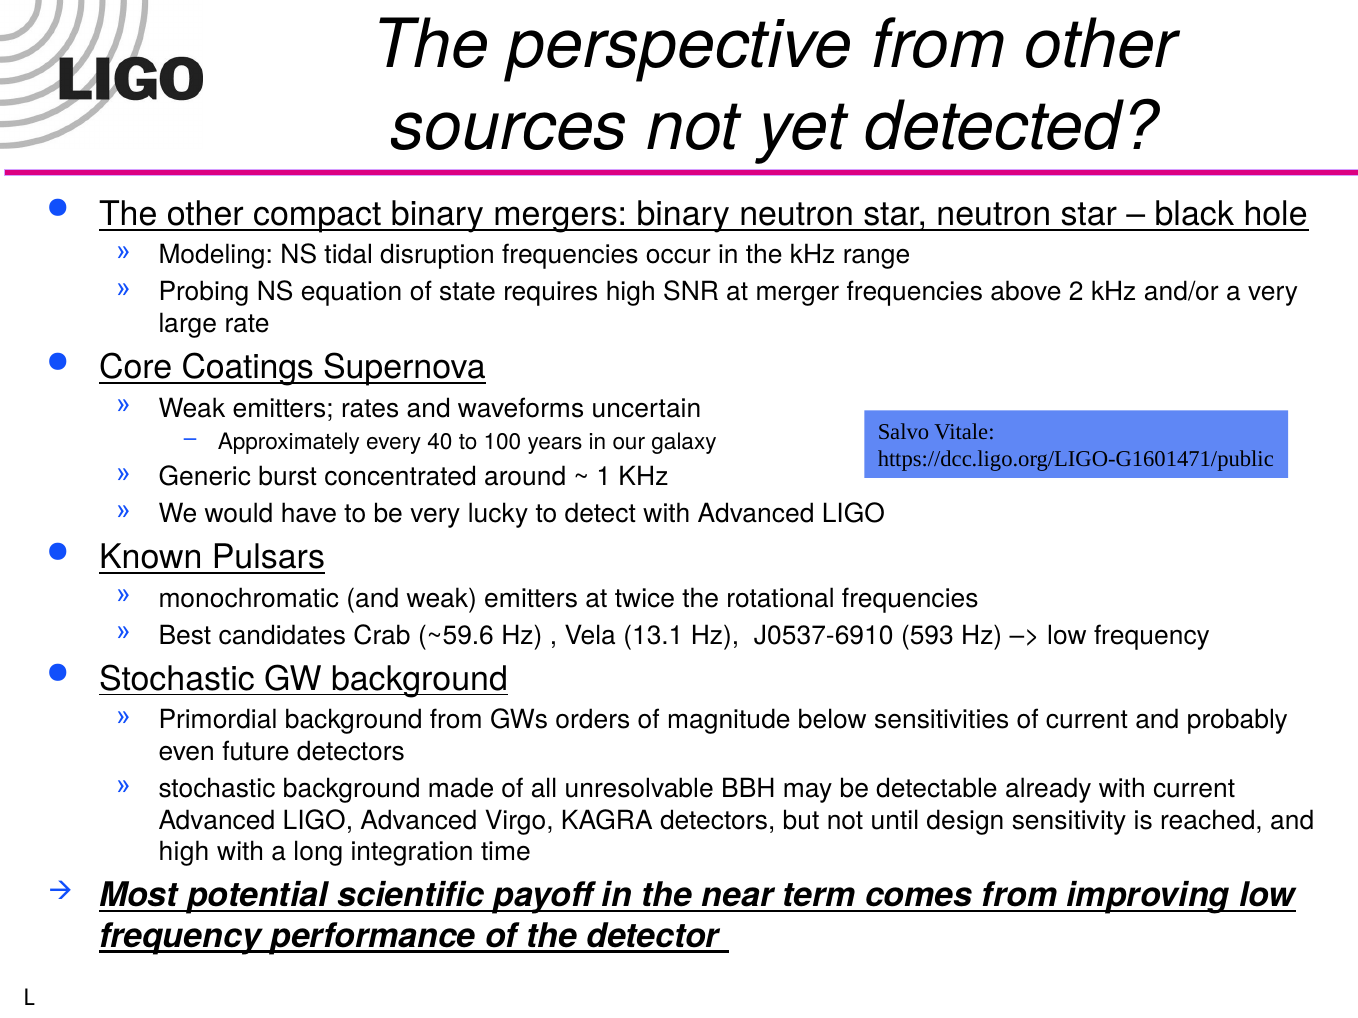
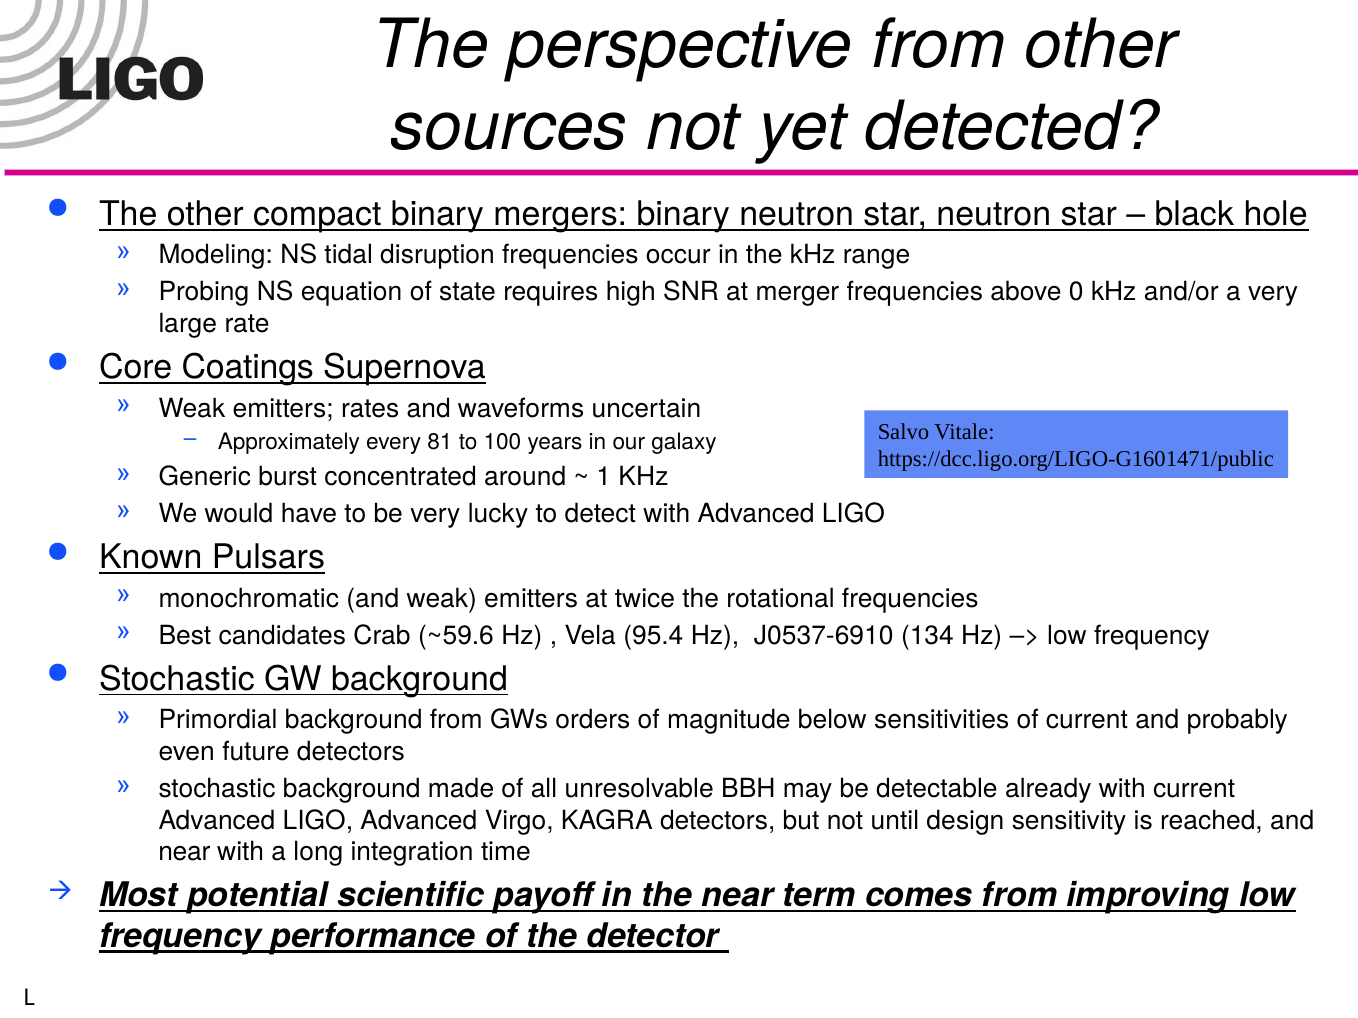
2: 2 -> 0 (1076, 292)
40: 40 -> 81 (440, 442)
13.1: 13.1 -> 95.4 (653, 636)
593: 593 -> 134 (927, 636)
high: high -> near (184, 852)
